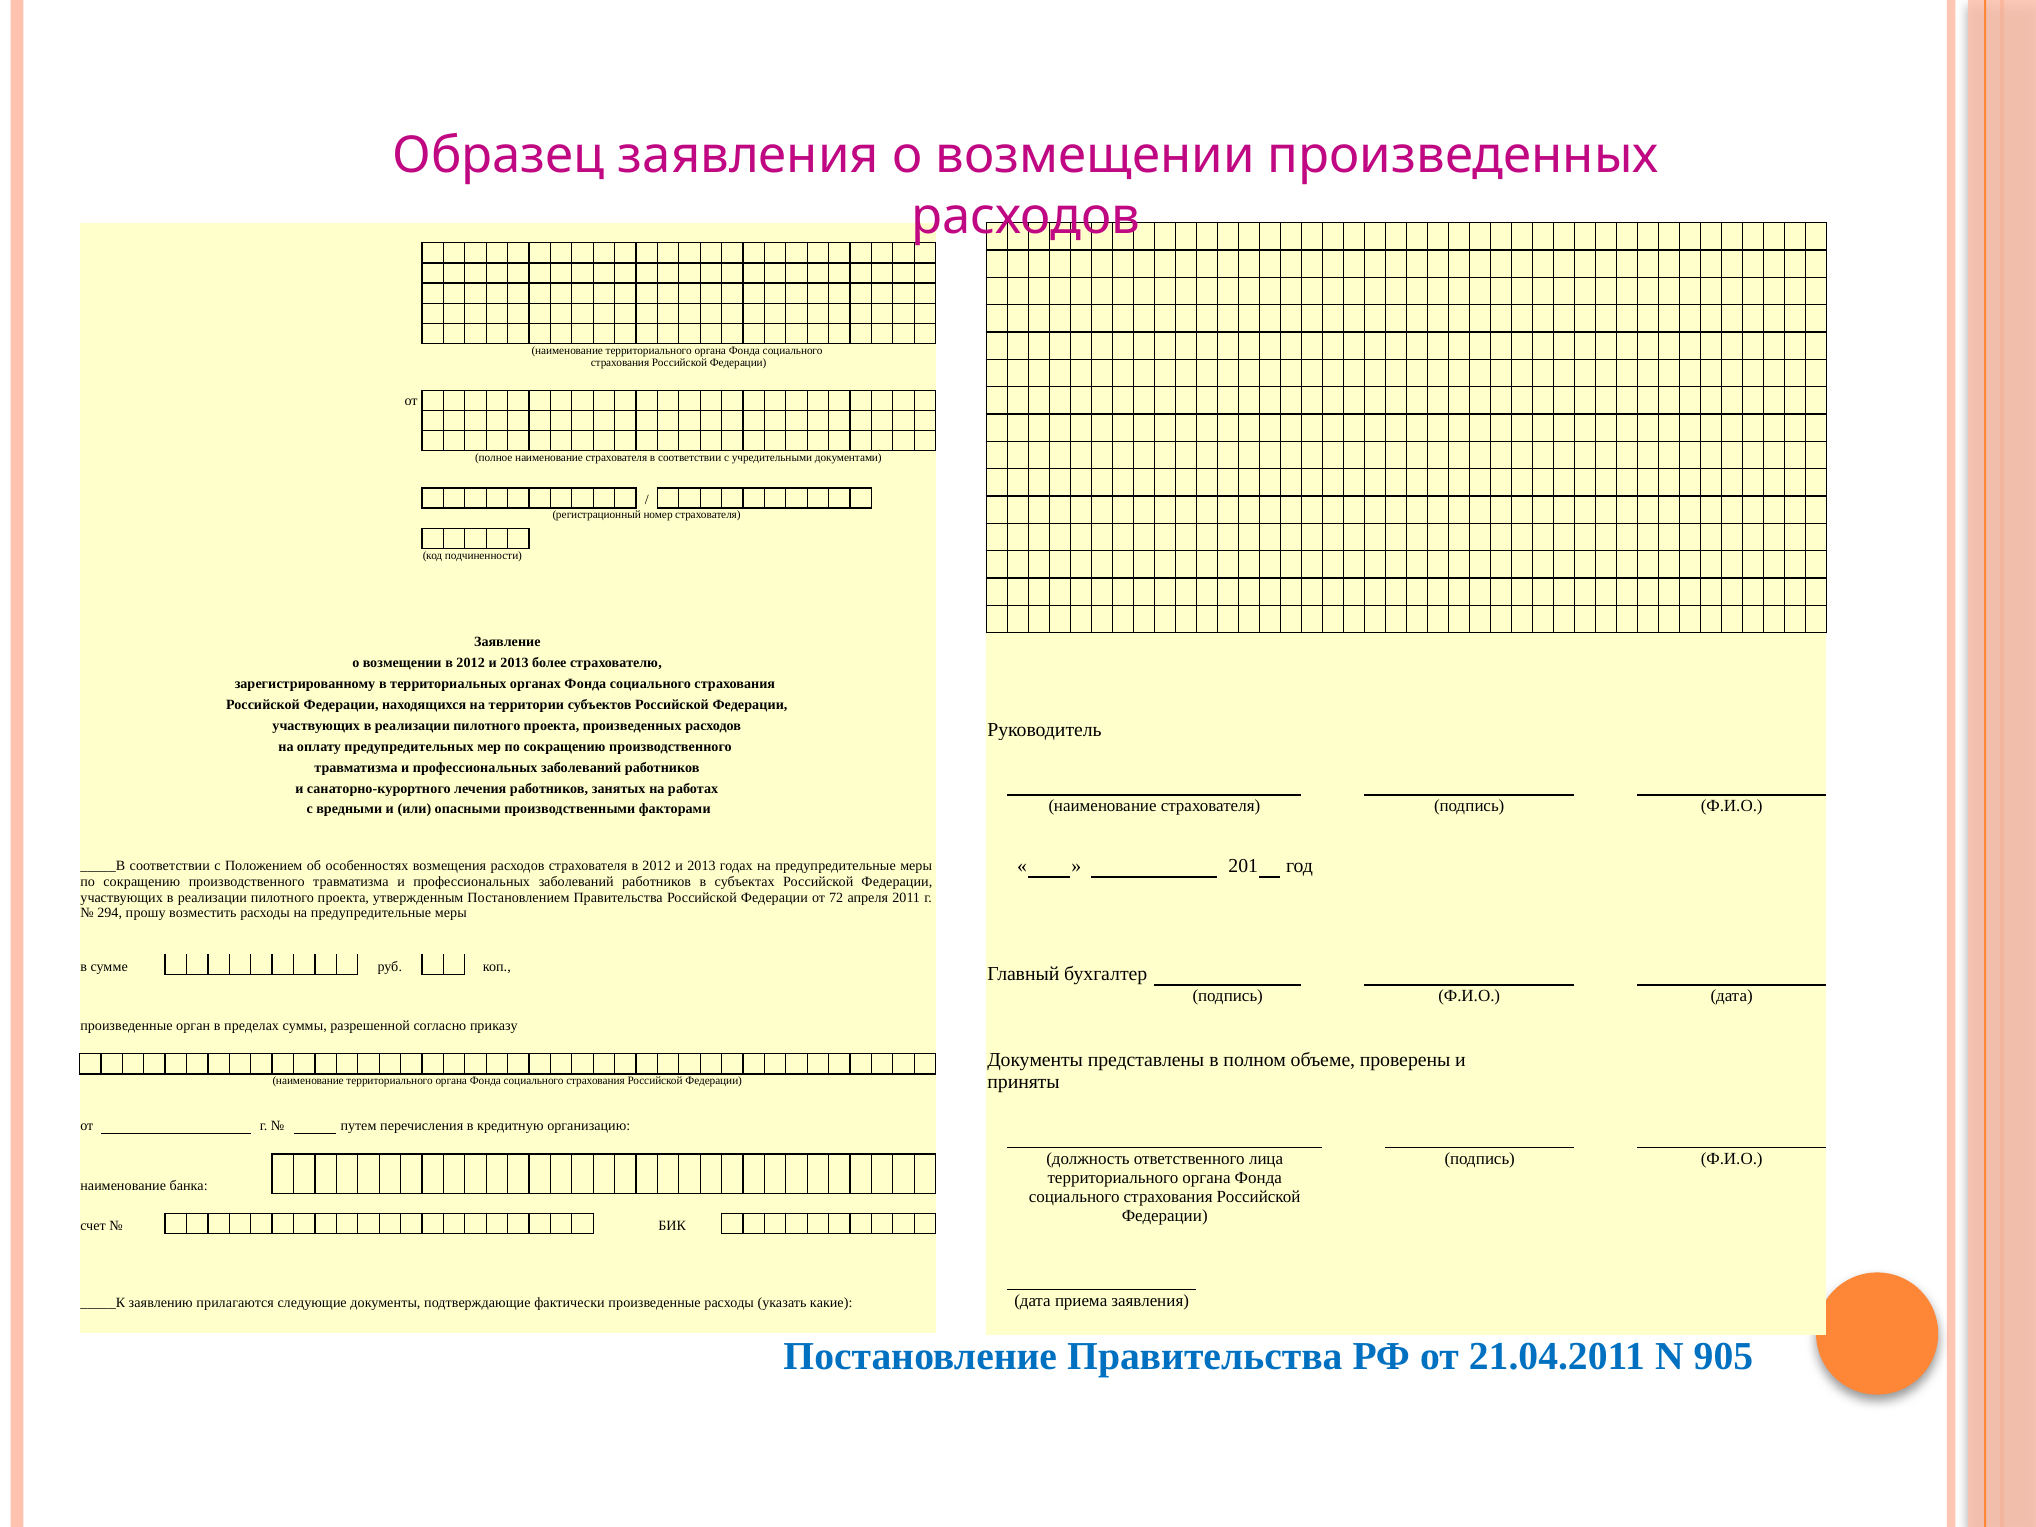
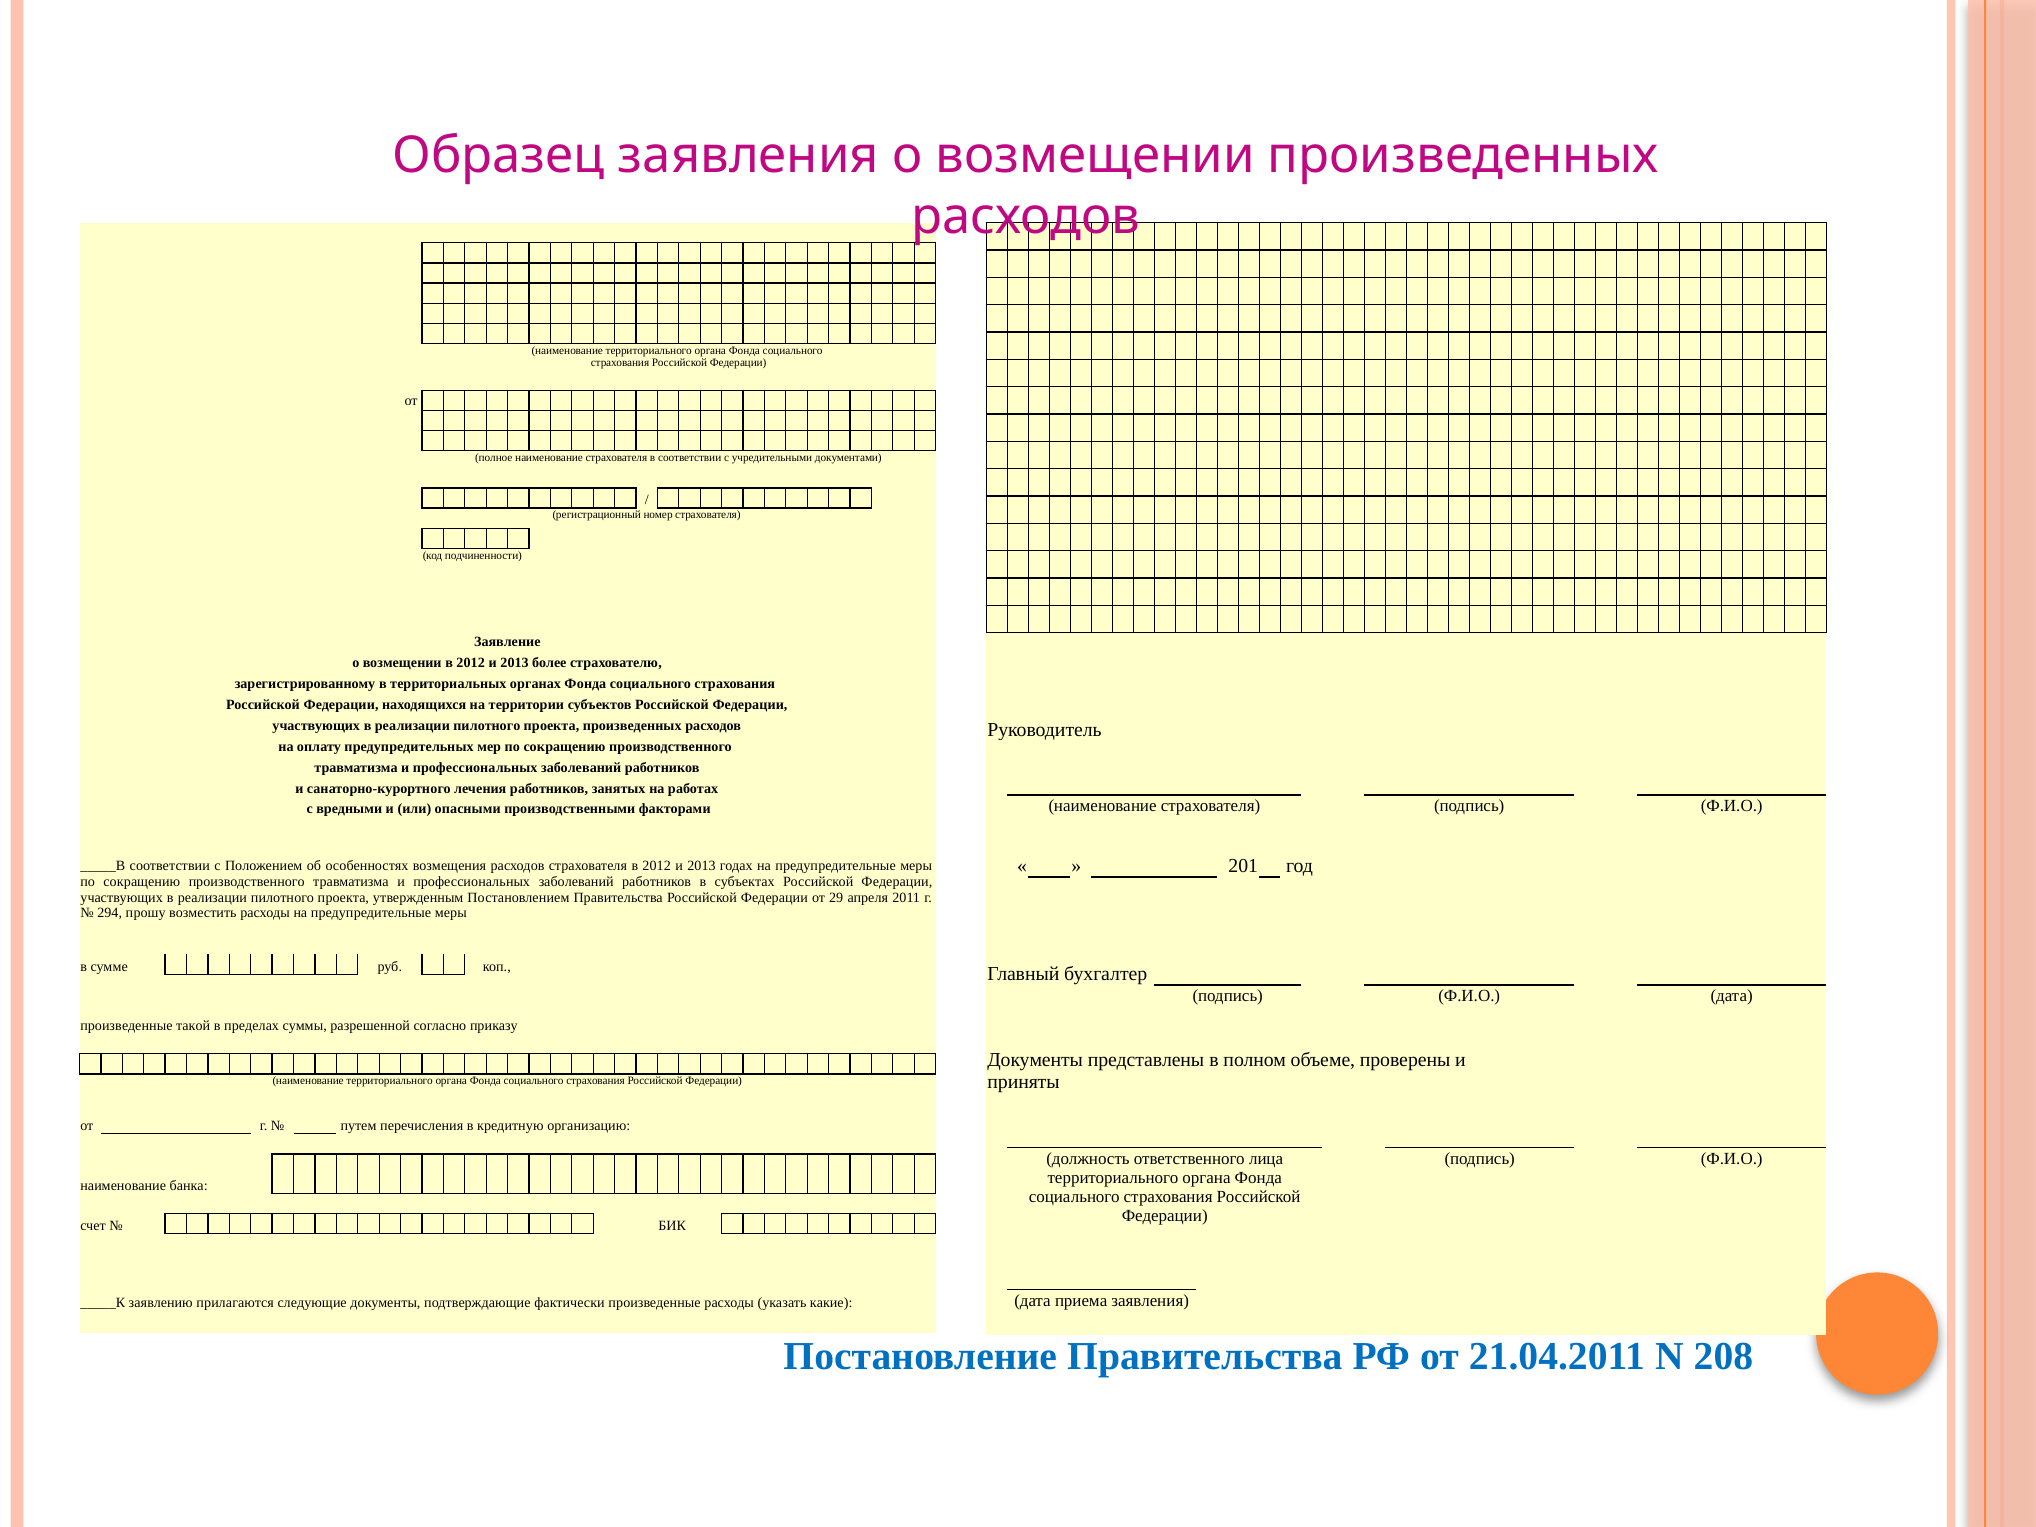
72: 72 -> 29 (836, 897)
орган: орган -> такой (193, 1026)
905: 905 -> 208 (1723, 1357)
